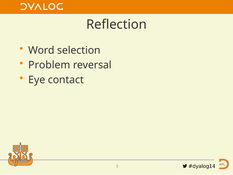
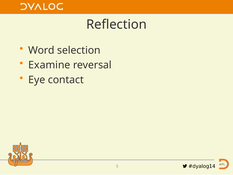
Problem: Problem -> Examine (49, 65)
